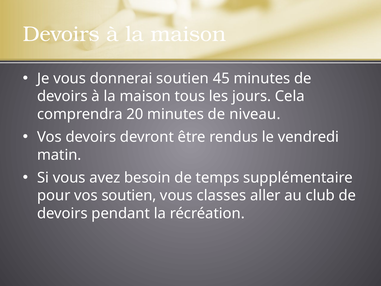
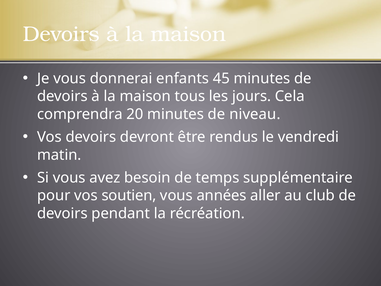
donnerai soutien: soutien -> enfants (183, 78)
classes: classes -> années (222, 195)
